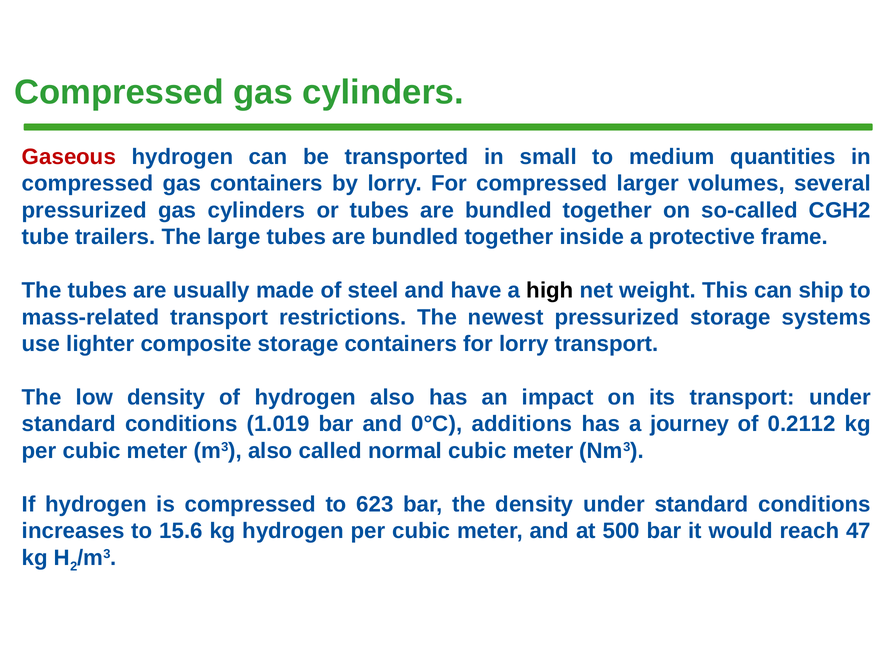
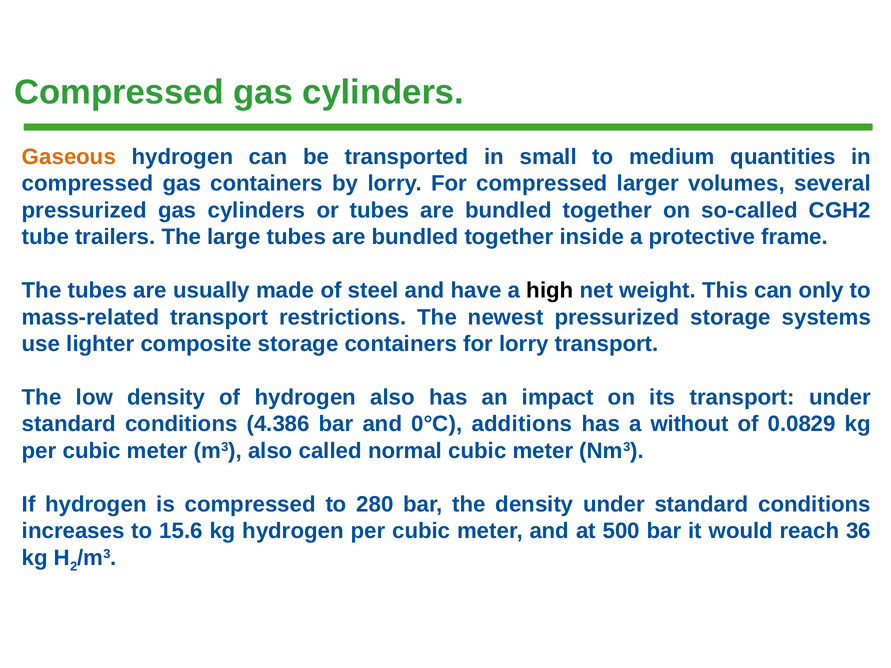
Gaseous colour: red -> orange (69, 157)
ship: ship -> only (821, 291)
1.019: 1.019 -> 4.386 (278, 424)
journey: journey -> without (690, 424)
0.2112: 0.2112 -> 0.0829 (802, 424)
623: 623 -> 280 (375, 504)
47: 47 -> 36 (858, 531)
